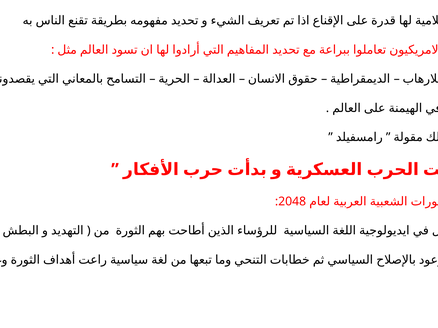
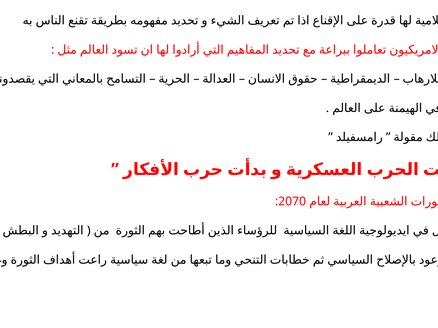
2048: 2048 -> 2070 (292, 202)
